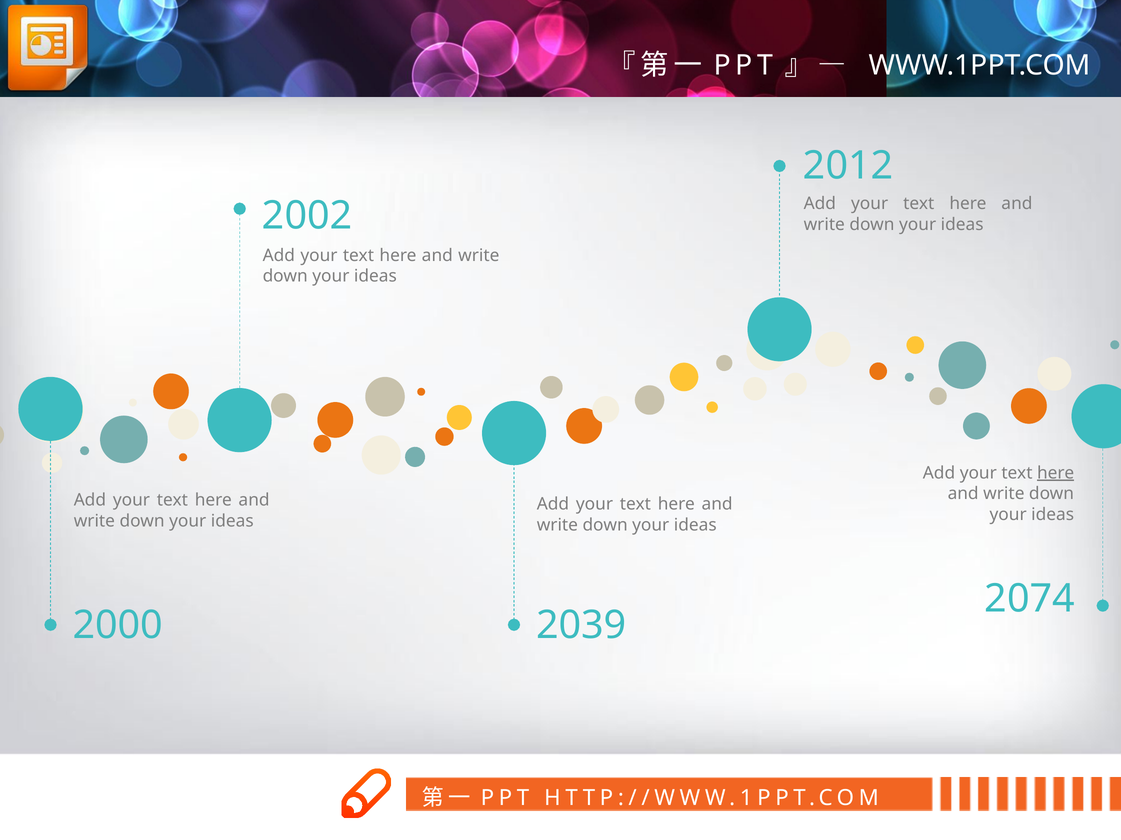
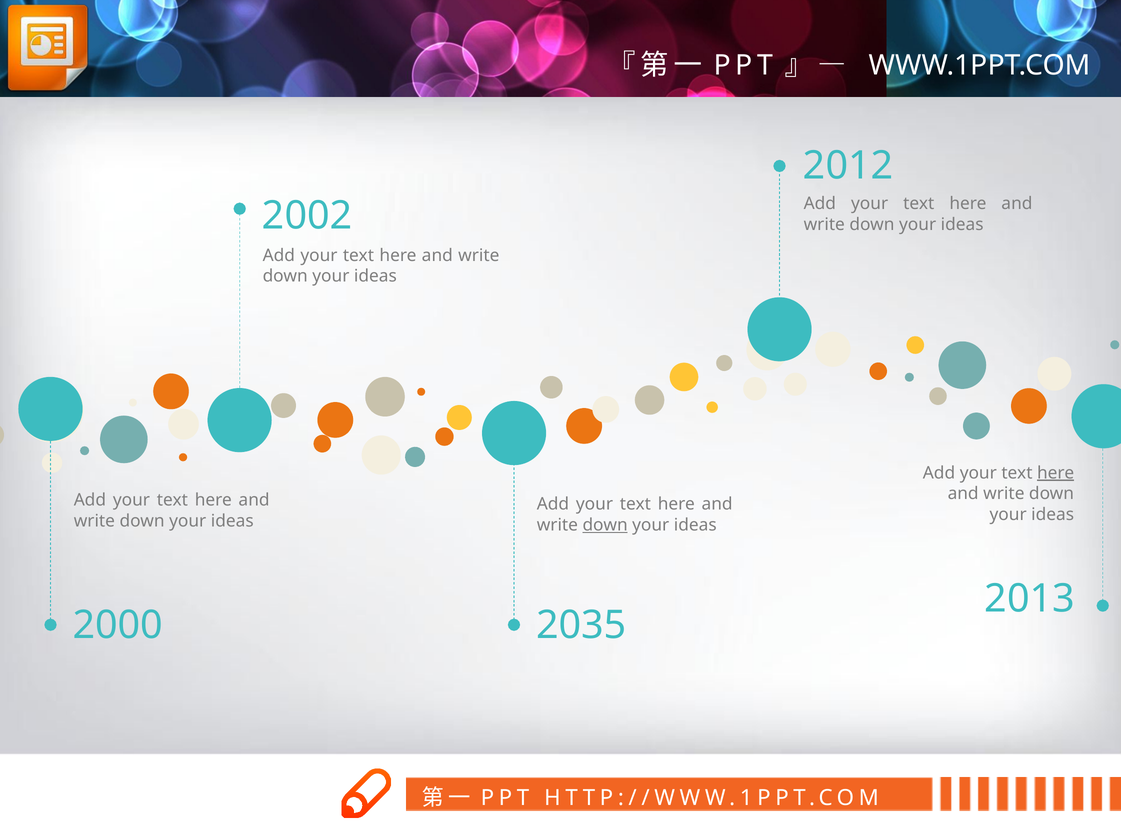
down underline: none -> present (605, 525)
2074: 2074 -> 2013 (1030, 599)
2039: 2039 -> 2035 (581, 625)
